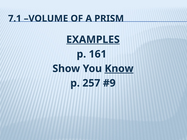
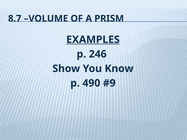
7.1: 7.1 -> 8.7 (15, 19)
161: 161 -> 246 (98, 54)
Know underline: present -> none (119, 69)
257: 257 -> 490 (91, 83)
